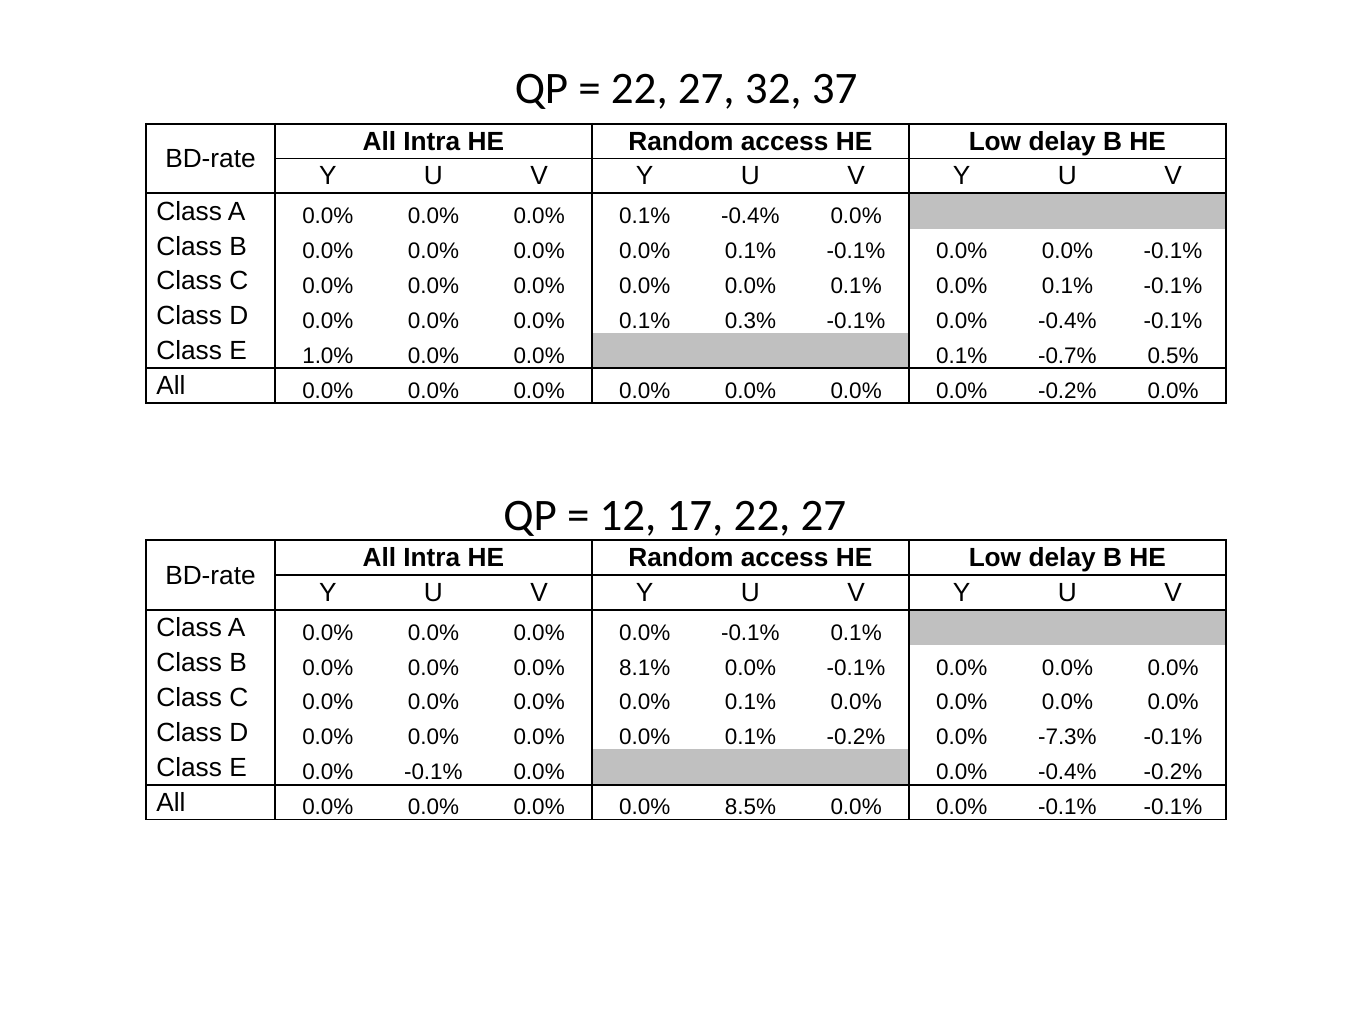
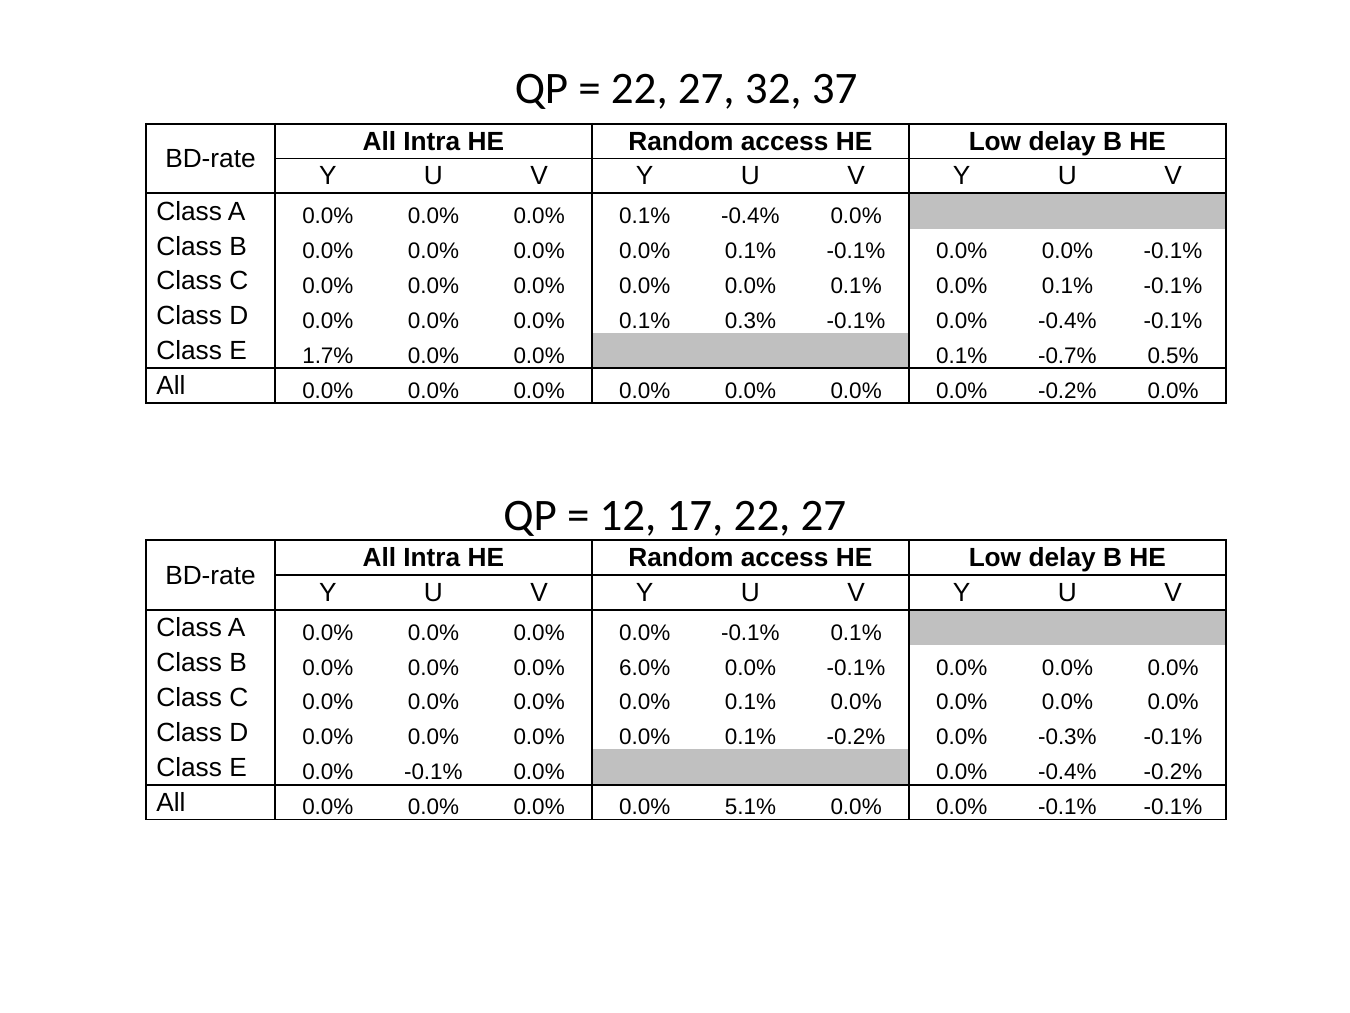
1.0%: 1.0% -> 1.7% (328, 356)
8.1%: 8.1% -> 6.0% (645, 667)
-7.3%: -7.3% -> -0.3% (1067, 737)
8.5%: 8.5% -> 5.1% (750, 807)
